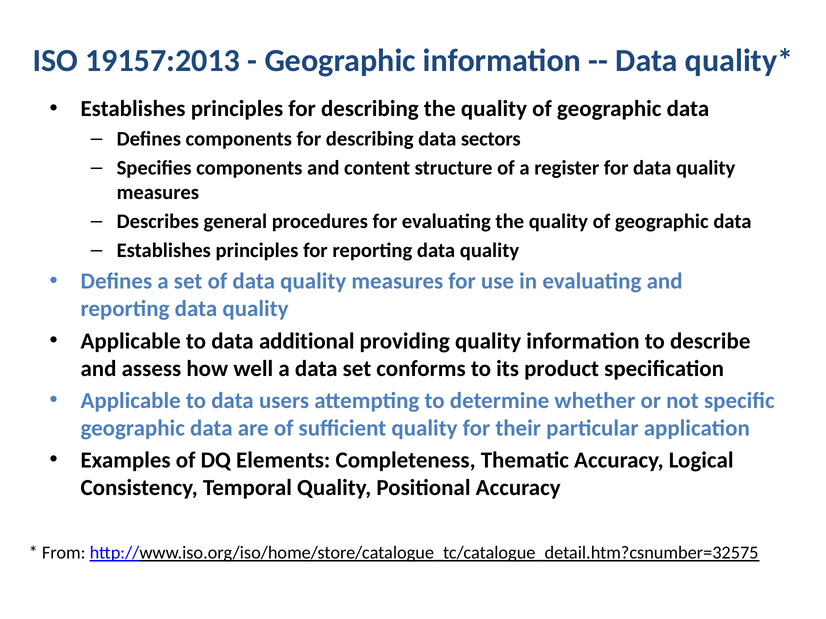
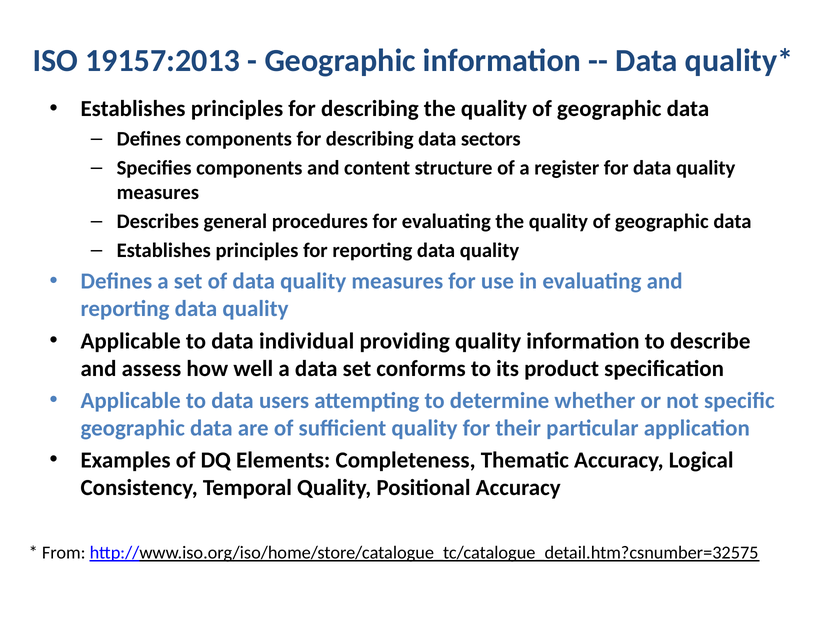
additional: additional -> individual (307, 341)
